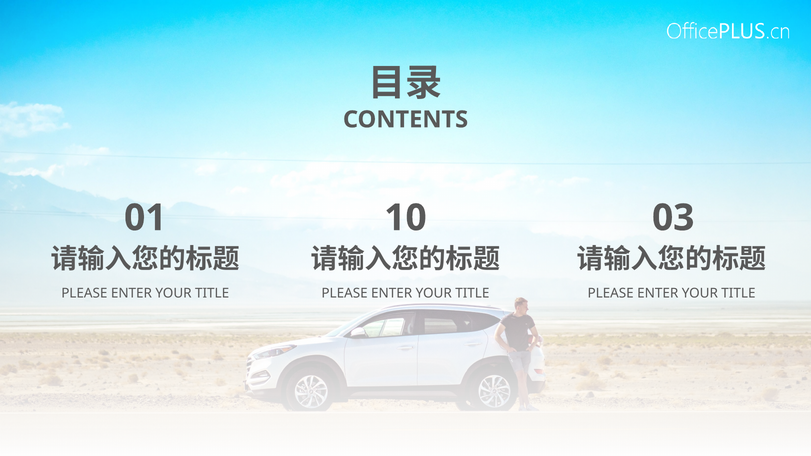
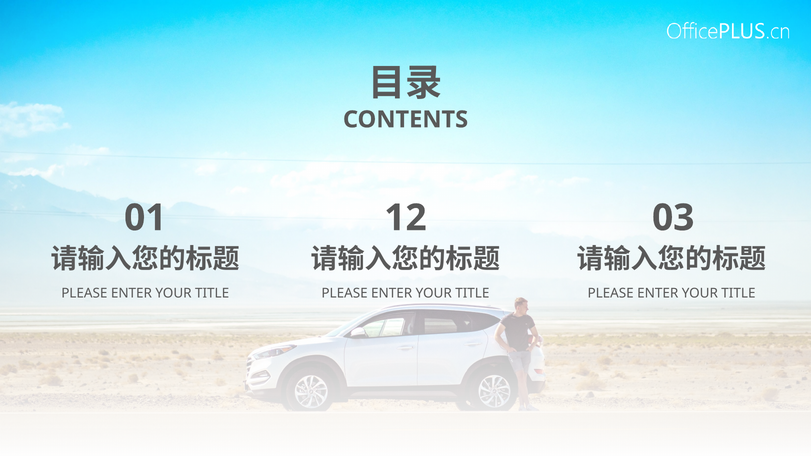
10: 10 -> 12 (405, 218)
